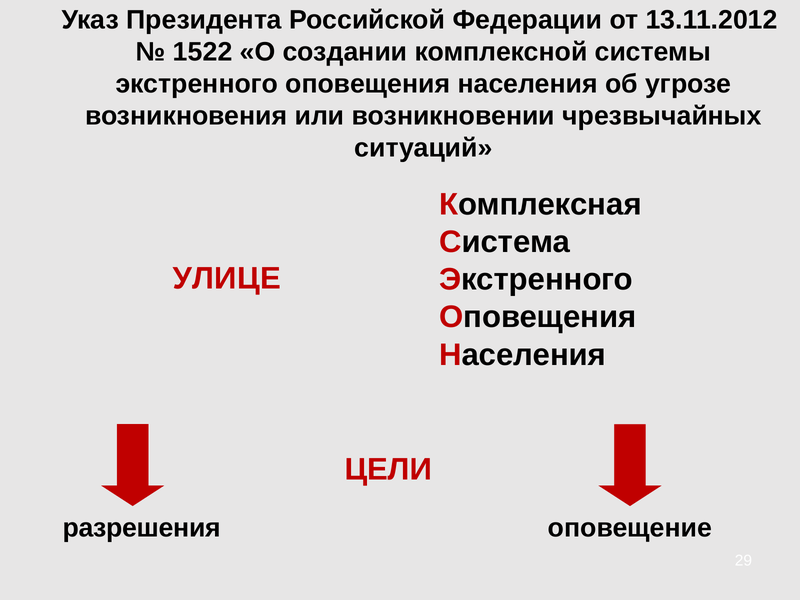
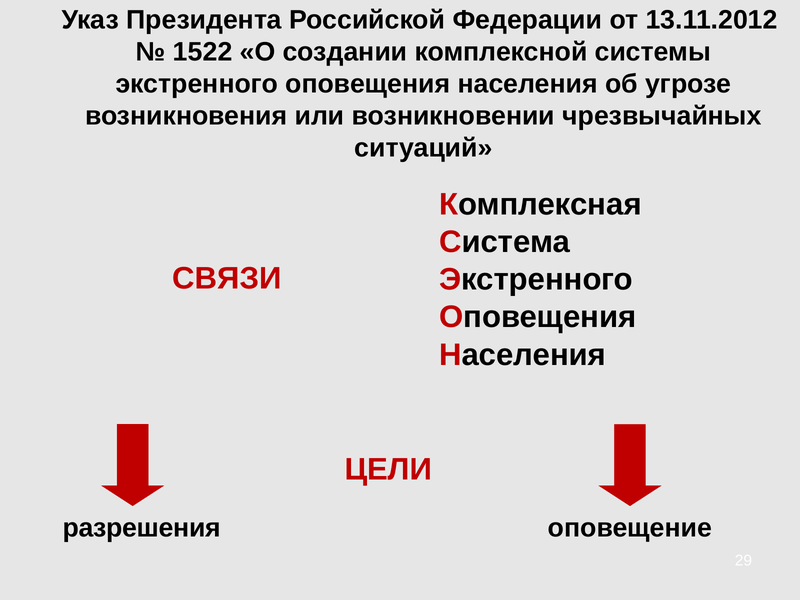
УЛИЦЕ: УЛИЦЕ -> СВЯЗИ (227, 279)
